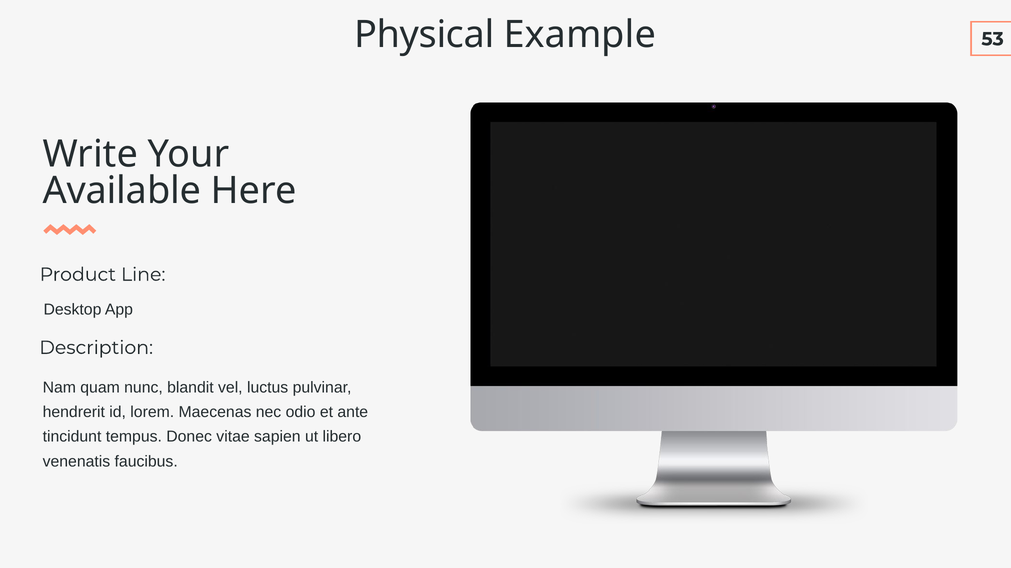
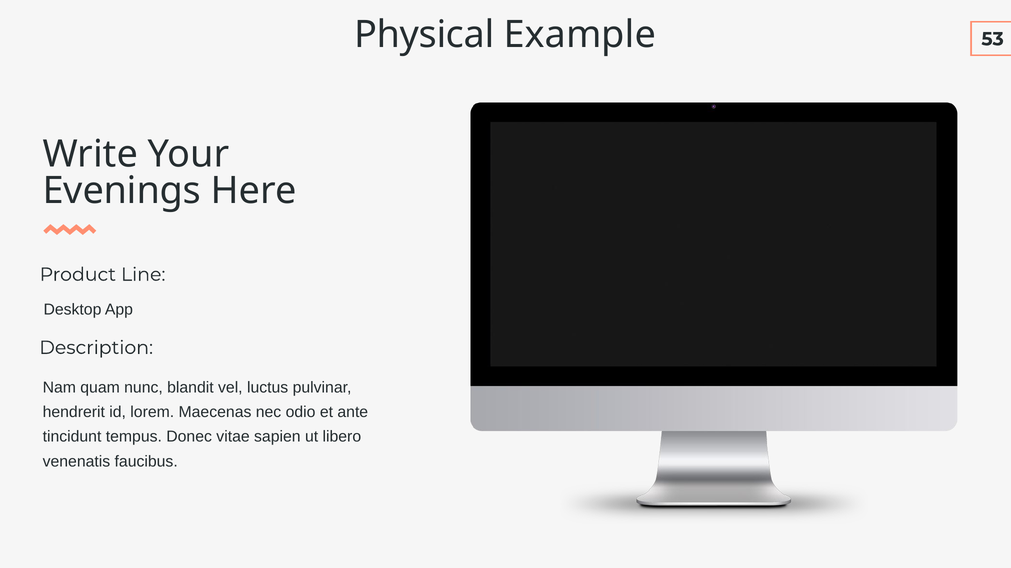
Available: Available -> Evenings (122, 191)
